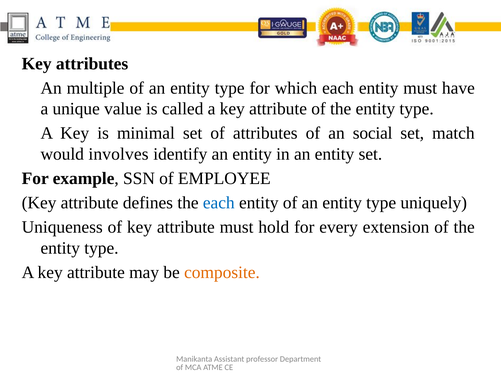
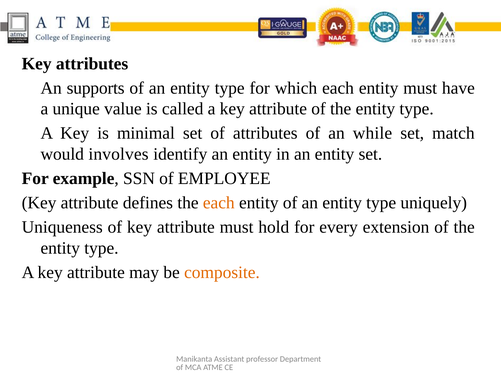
multiple: multiple -> supports (96, 88)
social: social -> while (372, 133)
each colour: blue -> orange (219, 203)
